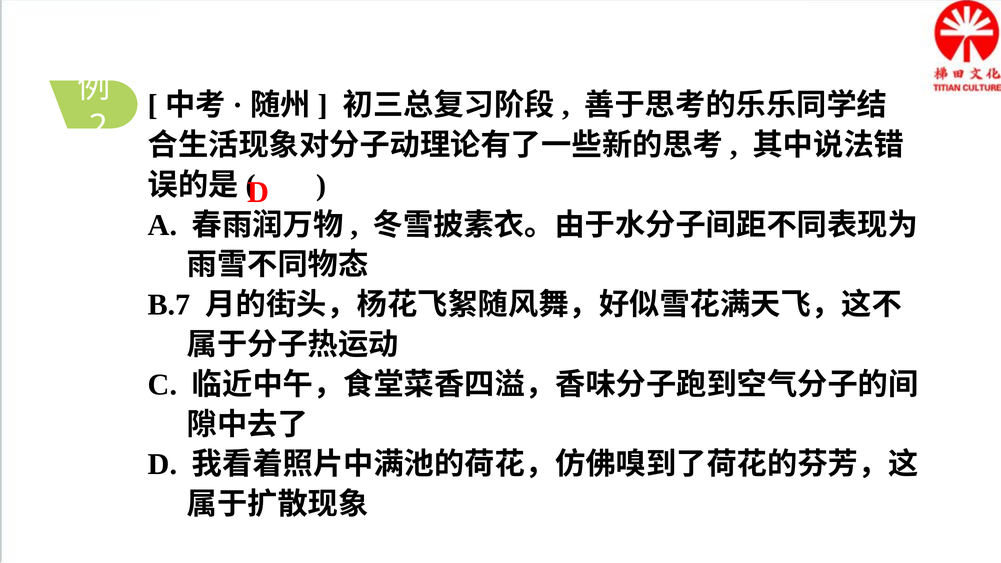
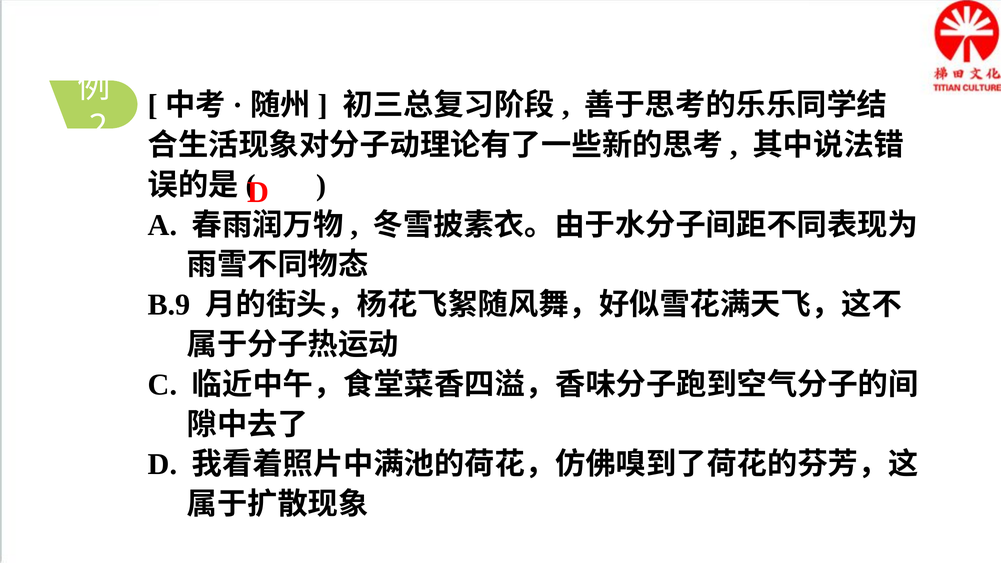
B.7: B.7 -> B.9 (169, 305)
